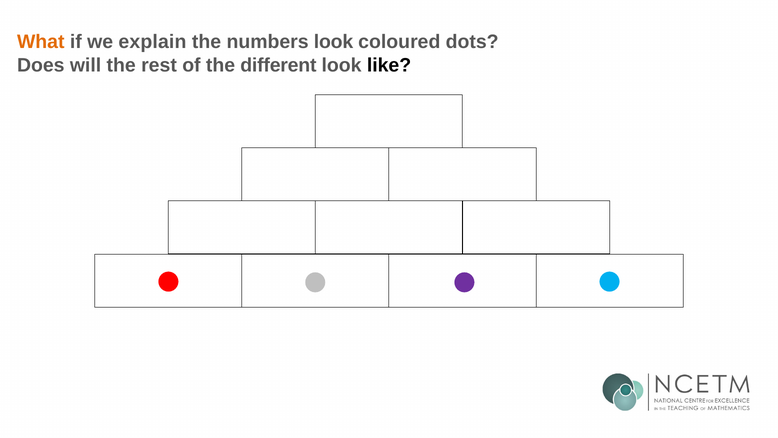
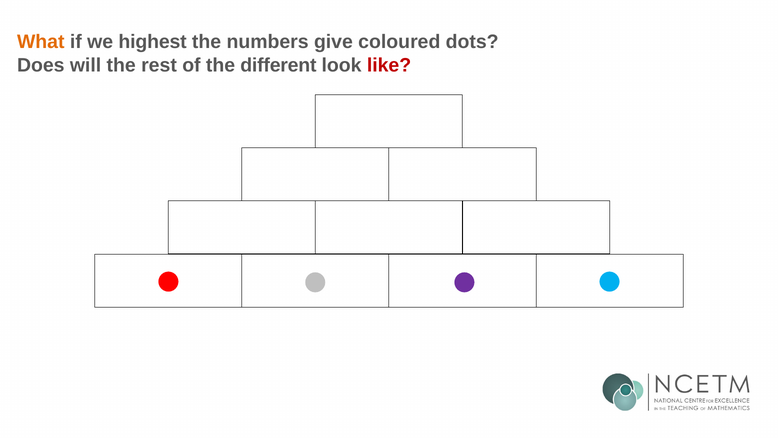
explain: explain -> highest (153, 42)
numbers look: look -> give (333, 42)
like colour: black -> red (389, 65)
